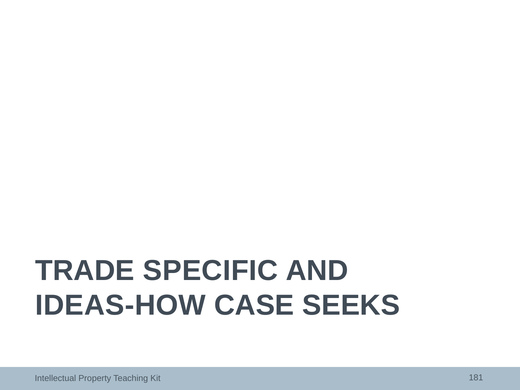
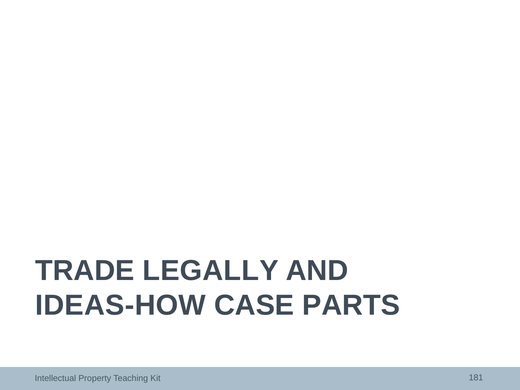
SPECIFIC: SPECIFIC -> LEGALLY (211, 270)
SEEKS: SEEKS -> PARTS (351, 305)
